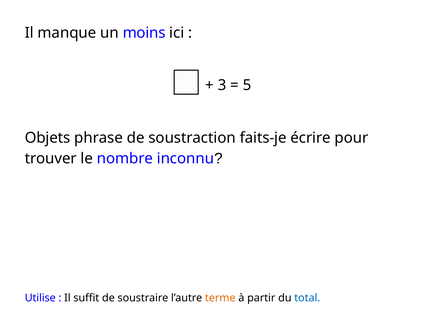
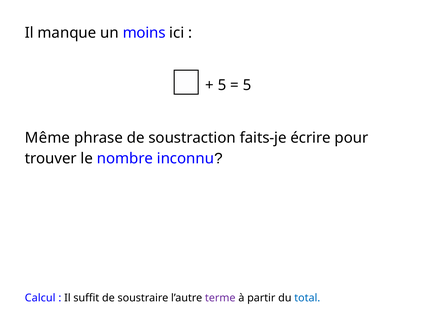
3: 3 -> 5 (222, 85)
Objets: Objets -> Même (48, 138)
Utilise: Utilise -> Calcul (40, 297)
terme colour: orange -> purple (220, 297)
